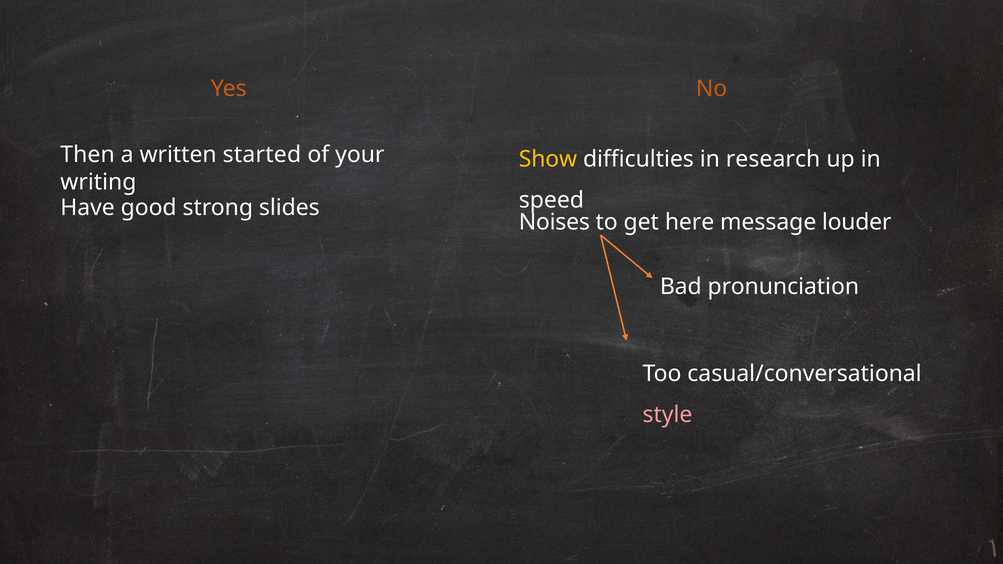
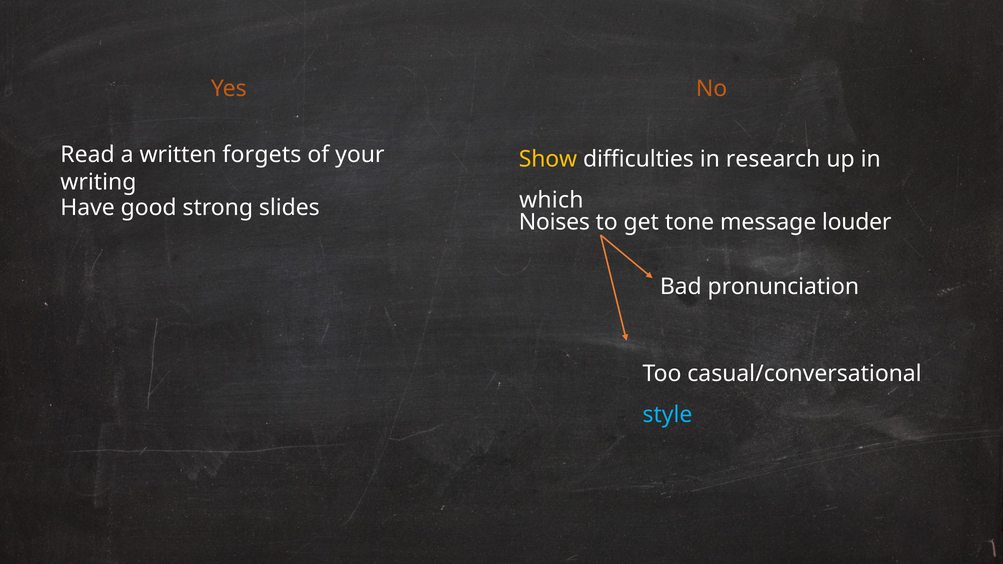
Then: Then -> Read (88, 155)
started: started -> forgets (262, 155)
speed: speed -> which (551, 200)
here: here -> tone (690, 222)
style colour: pink -> light blue (668, 415)
